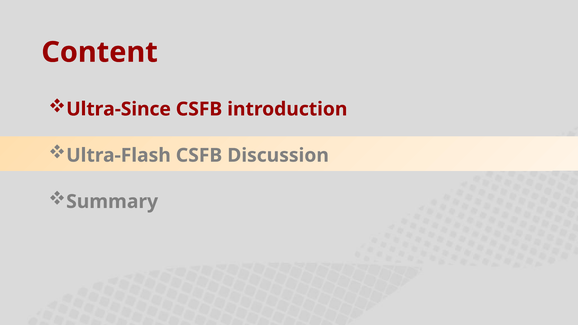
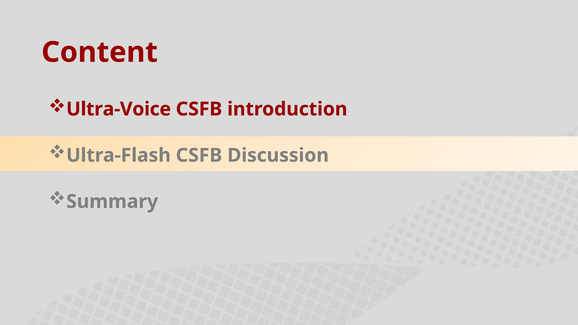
Ultra-Since: Ultra-Since -> Ultra-Voice (119, 109)
